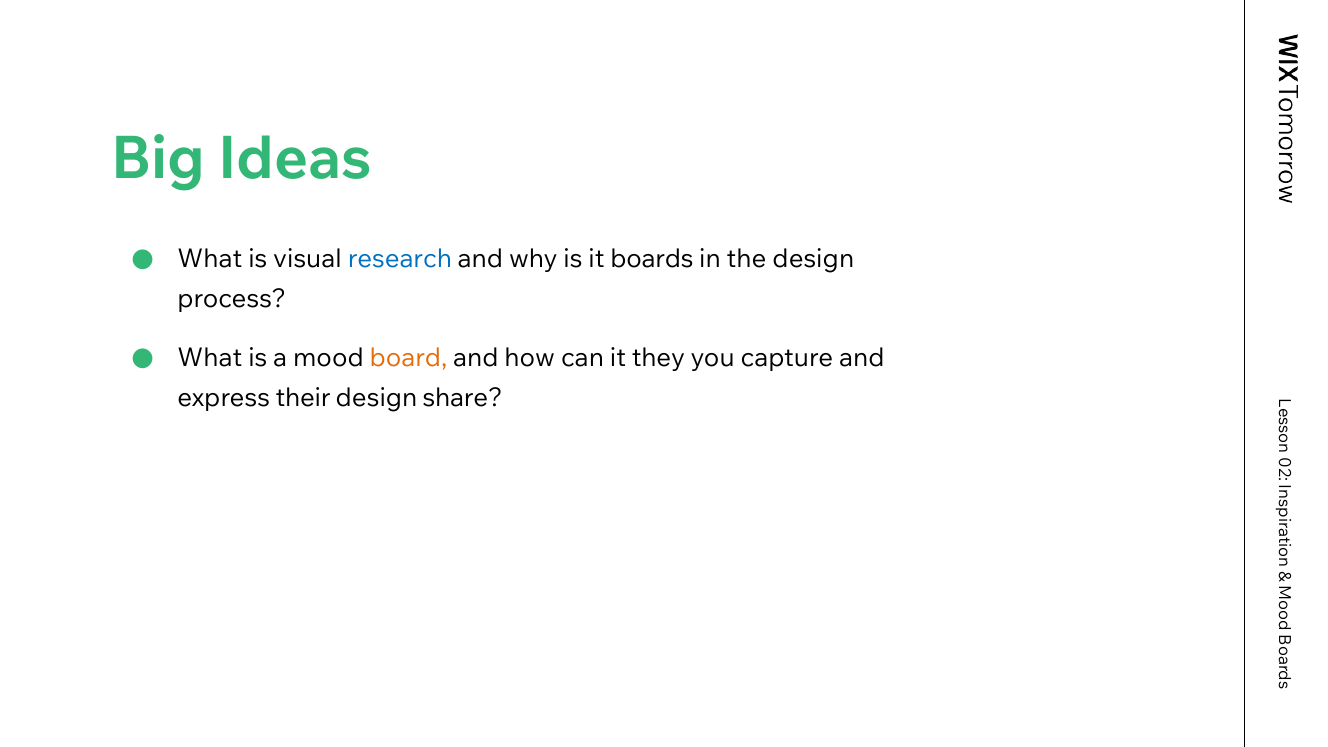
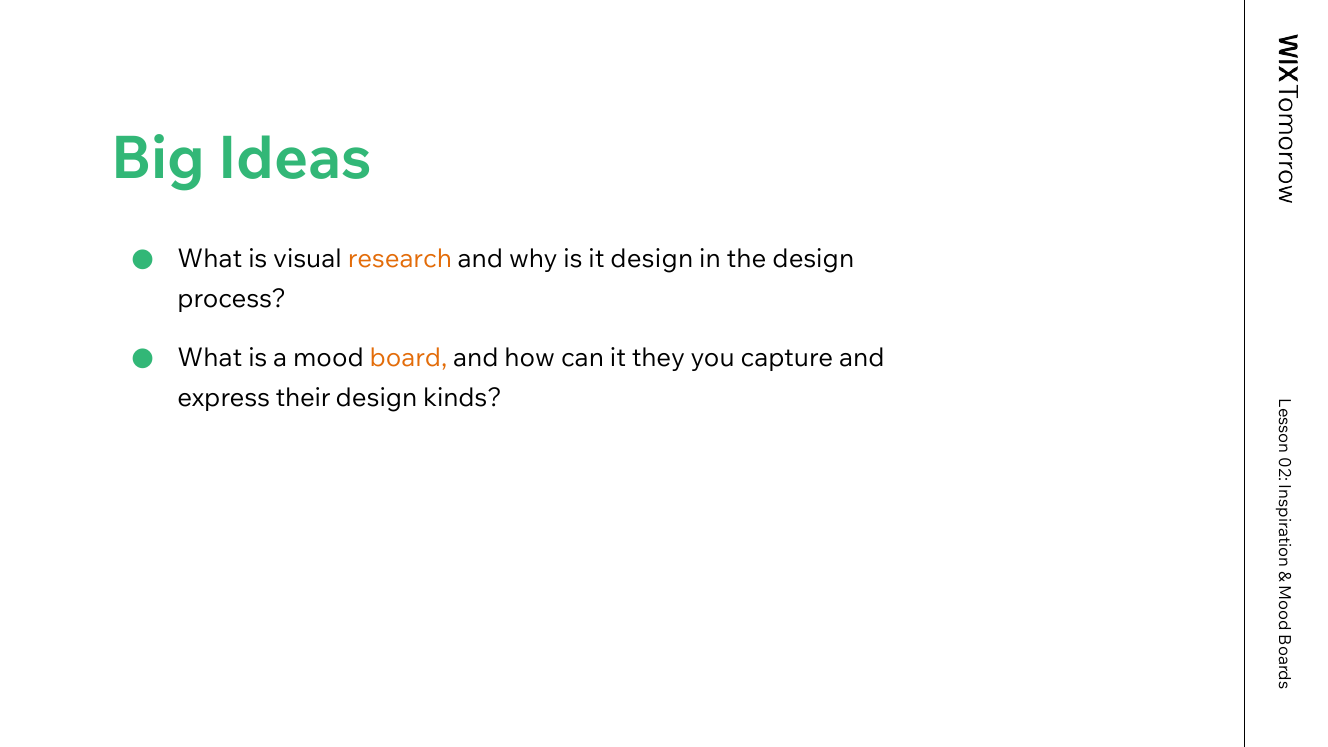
research colour: blue -> orange (400, 259)
it boards: boards -> design (652, 259)
share: share -> kinds (463, 398)
